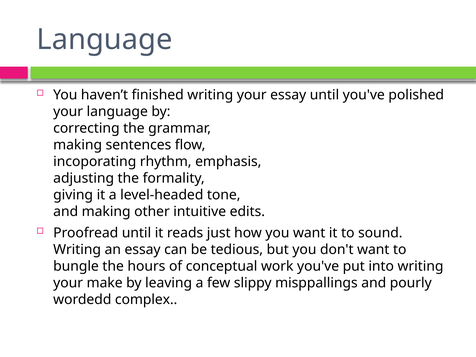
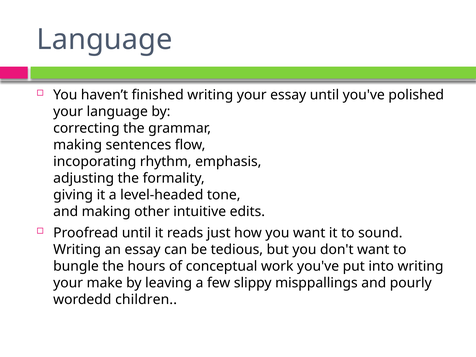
complex: complex -> children (146, 299)
